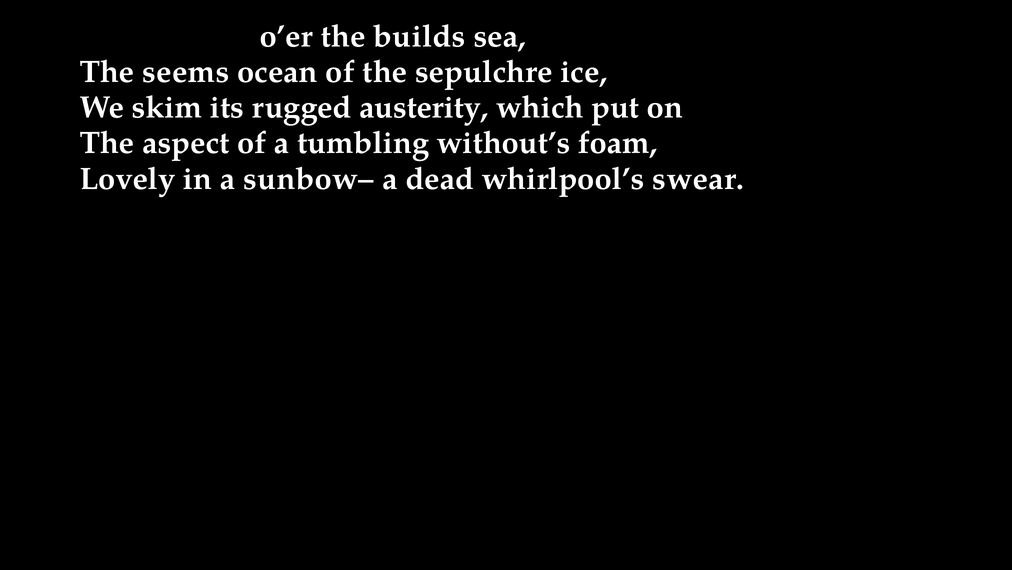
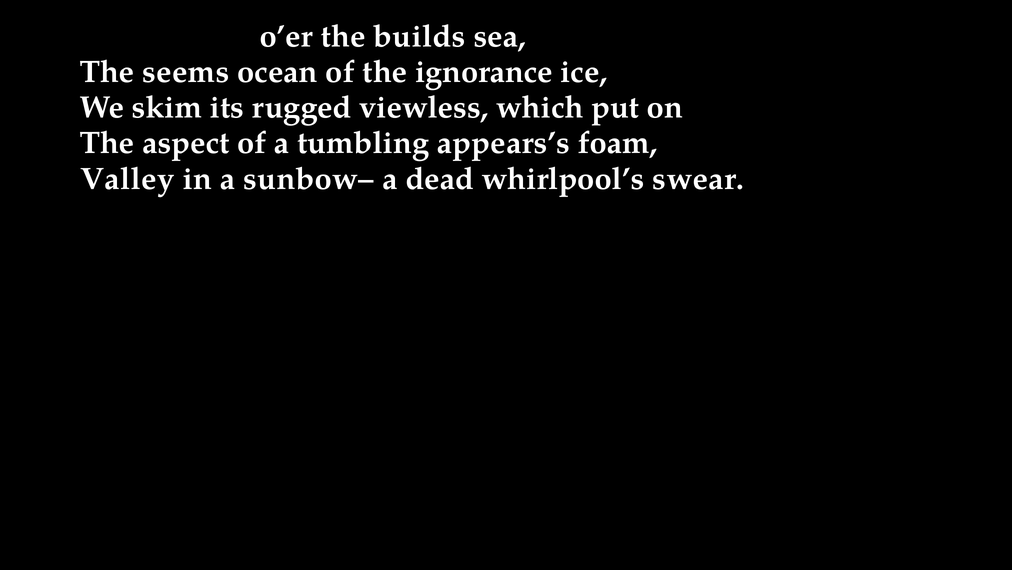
sepulchre: sepulchre -> ignorance (484, 72)
austerity: austerity -> viewless (424, 107)
without’s: without’s -> appears’s (503, 143)
Lovely: Lovely -> Valley (127, 179)
